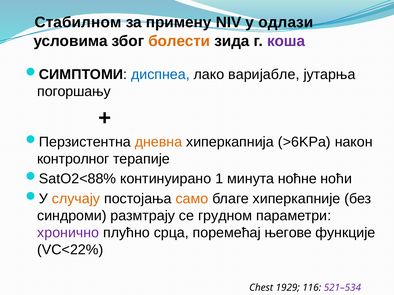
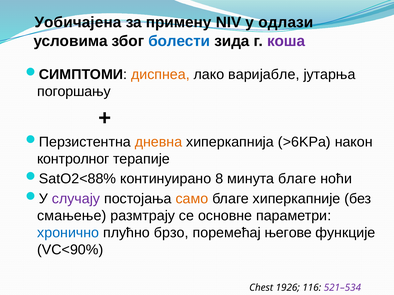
Стабилном: Стабилном -> Уобичајена (78, 22)
болести colour: orange -> blue (179, 41)
диспнеа colour: blue -> orange (160, 74)
1: 1 -> 8 (219, 179)
минута ноћне: ноћне -> благе (297, 179)
случају colour: orange -> purple (76, 199)
синдроми: синдроми -> смањење (72, 216)
грудном: грудном -> основне (225, 216)
хронично colour: purple -> blue (68, 233)
срца: срца -> брзо (171, 233)
VC<22%: VC<22% -> VC<90% (70, 250)
1929: 1929 -> 1926 (288, 288)
